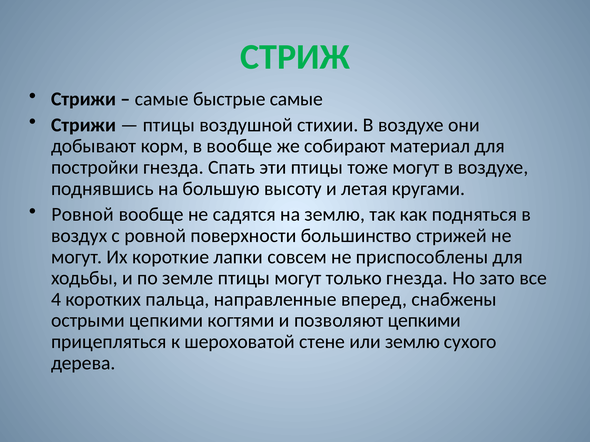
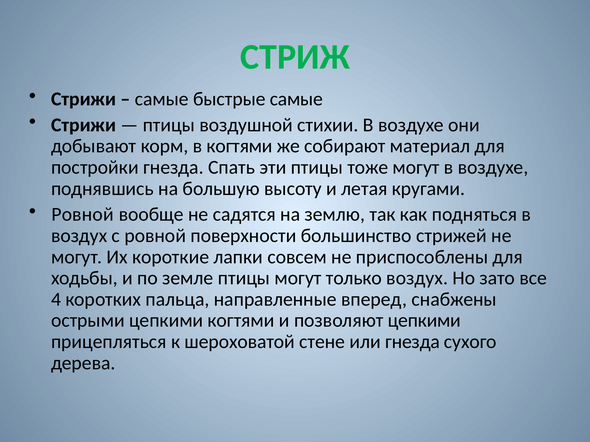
в вообще: вообще -> когтями (240, 146)
только гнезда: гнезда -> воздух (417, 278)
или землю: землю -> гнезда (413, 342)
